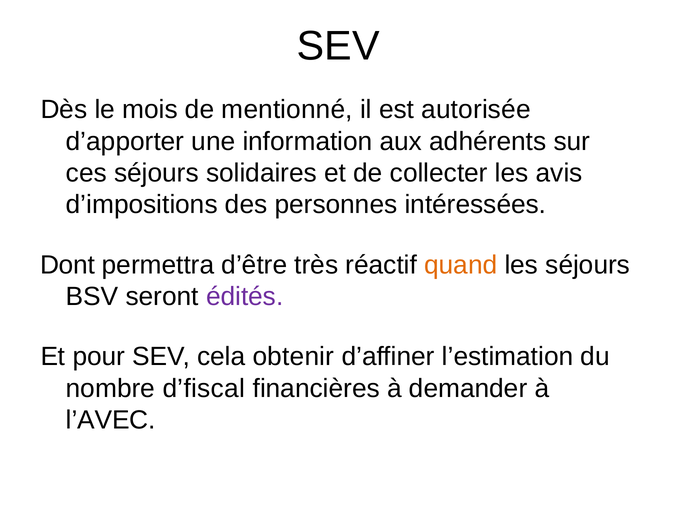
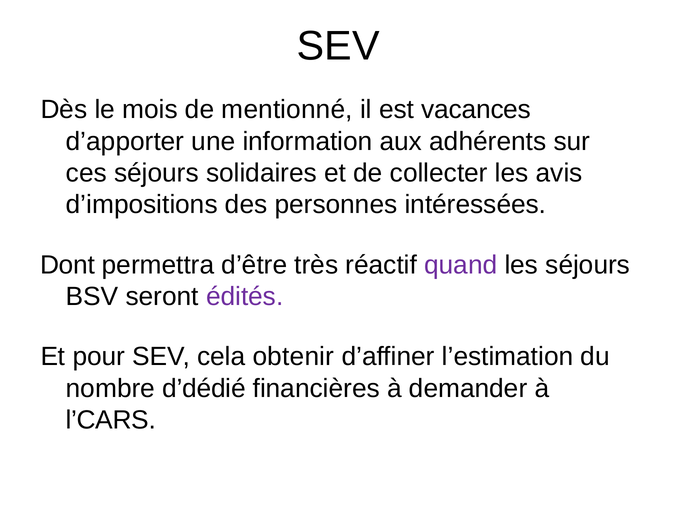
autorisée: autorisée -> vacances (476, 110)
quand colour: orange -> purple (461, 265)
d’fiscal: d’fiscal -> d’dédié (204, 388)
l’AVEC: l’AVEC -> l’CARS (111, 420)
